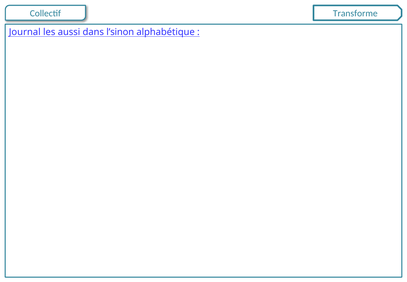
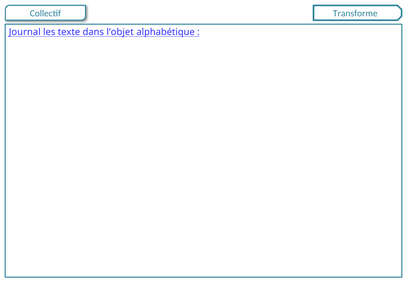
aussi: aussi -> texte (69, 32)
l’sinon: l’sinon -> l’objet (120, 32)
